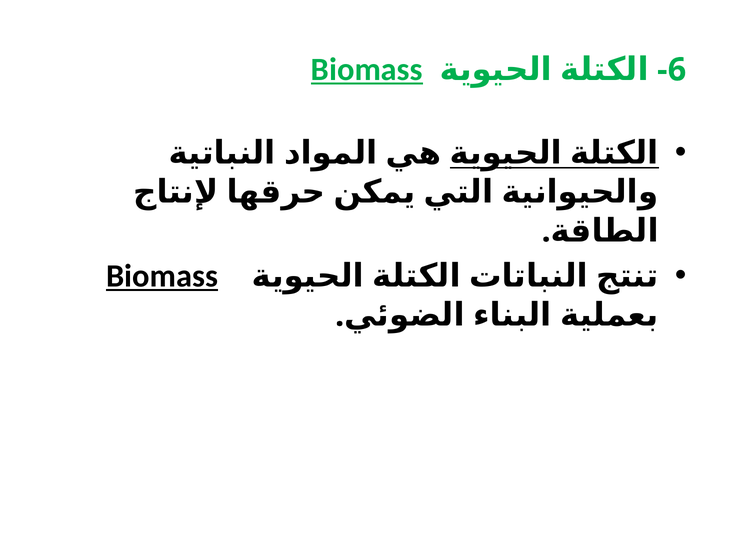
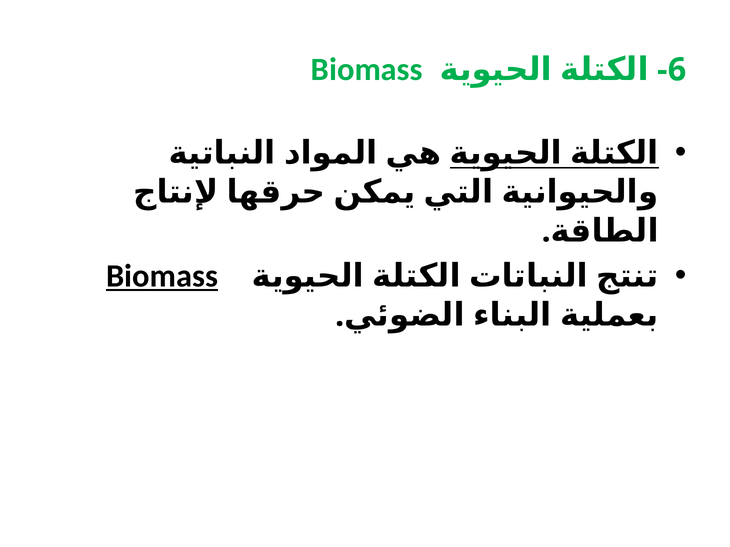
Biomass underline: present -> none (367, 70)
